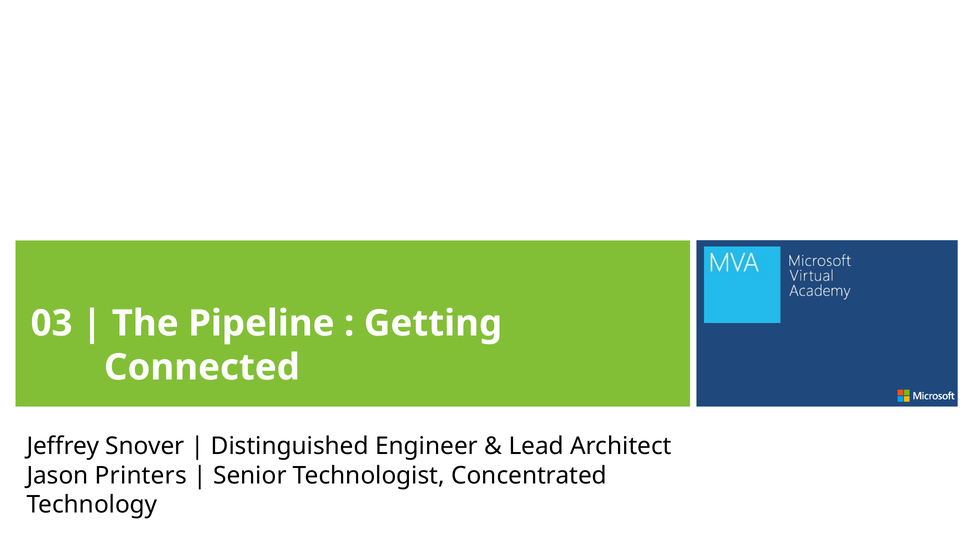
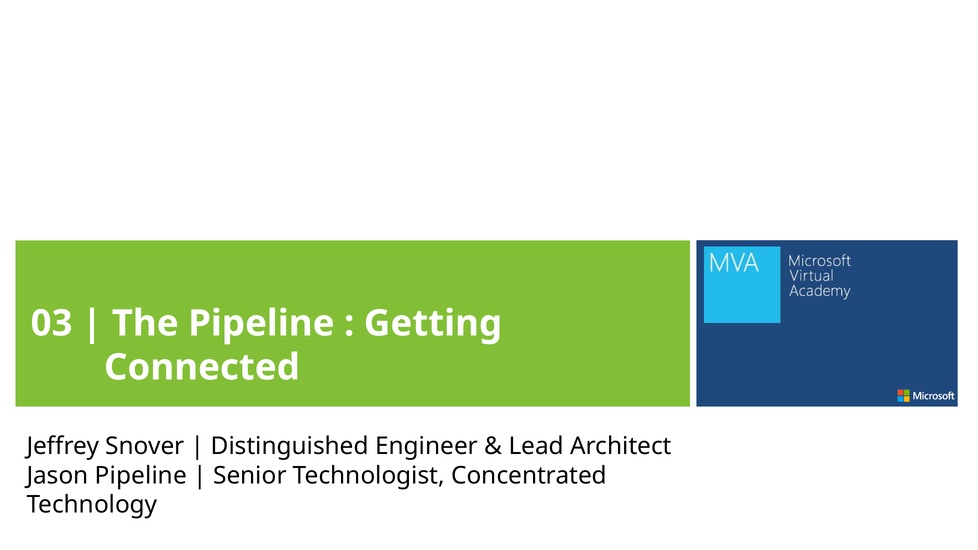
Jason Printers: Printers -> Pipeline (141, 476)
